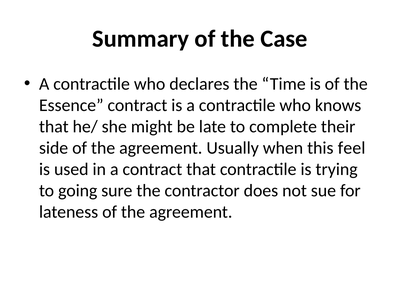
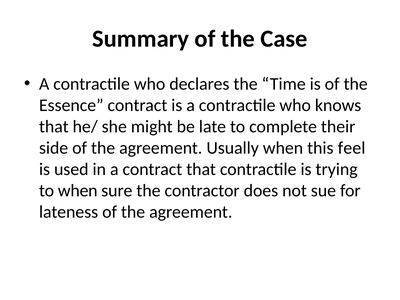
to going: going -> when (78, 191)
